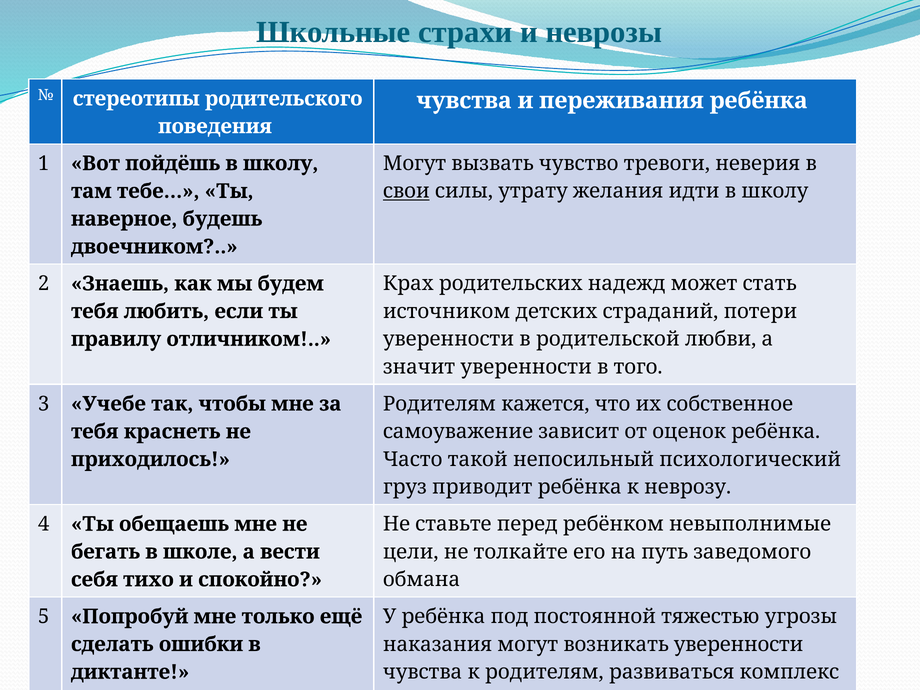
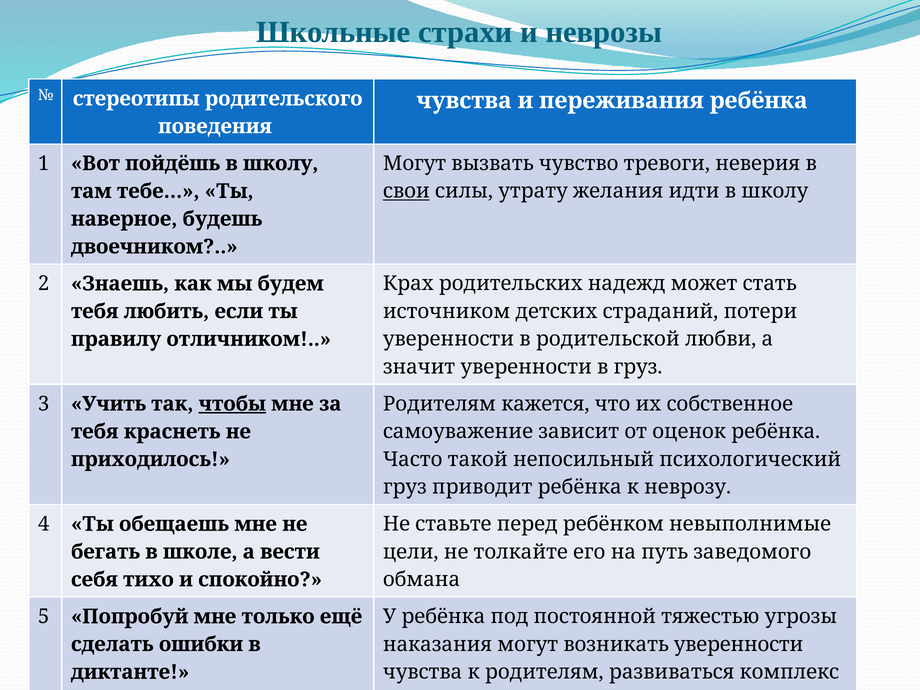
в того: того -> груз (638, 367)
Учебе: Учебе -> Учить (109, 404)
чтобы underline: none -> present (232, 404)
